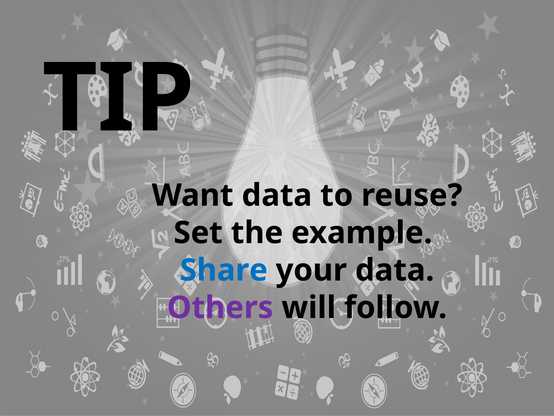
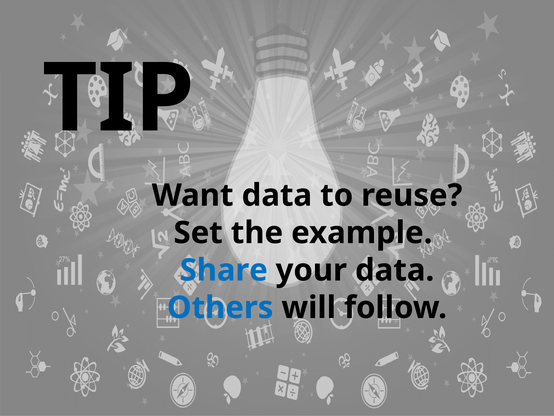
Others colour: purple -> blue (220, 307)
